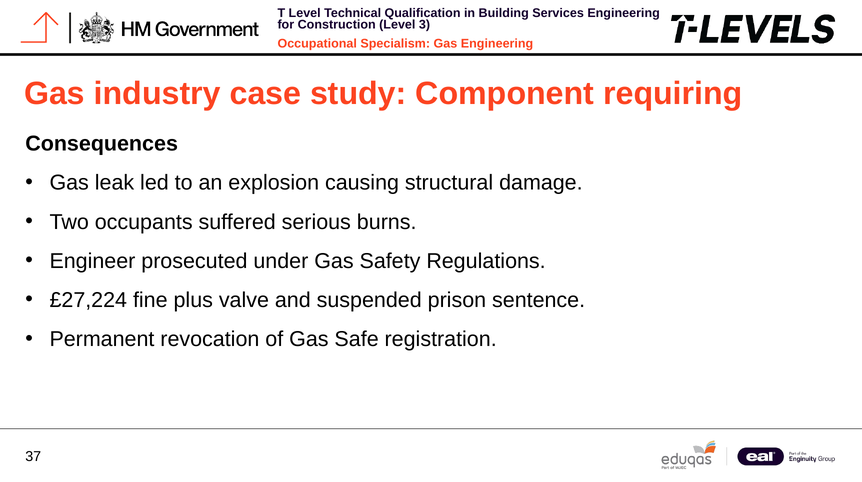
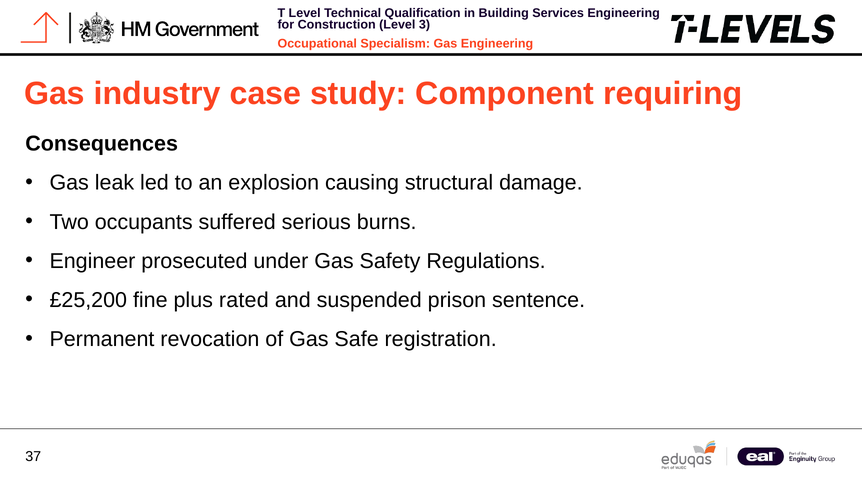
£27,224: £27,224 -> £25,200 (88, 300)
valve: valve -> rated (244, 300)
